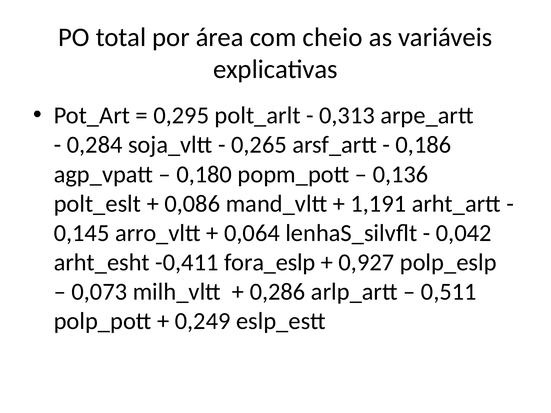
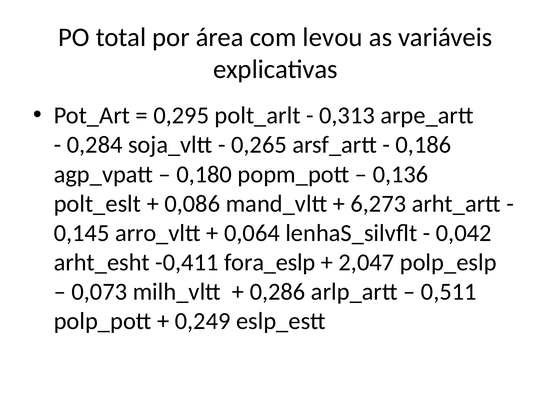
cheio: cheio -> levou (333, 37)
1,191: 1,191 -> 6,273 (378, 204)
0,927: 0,927 -> 2,047 (366, 263)
